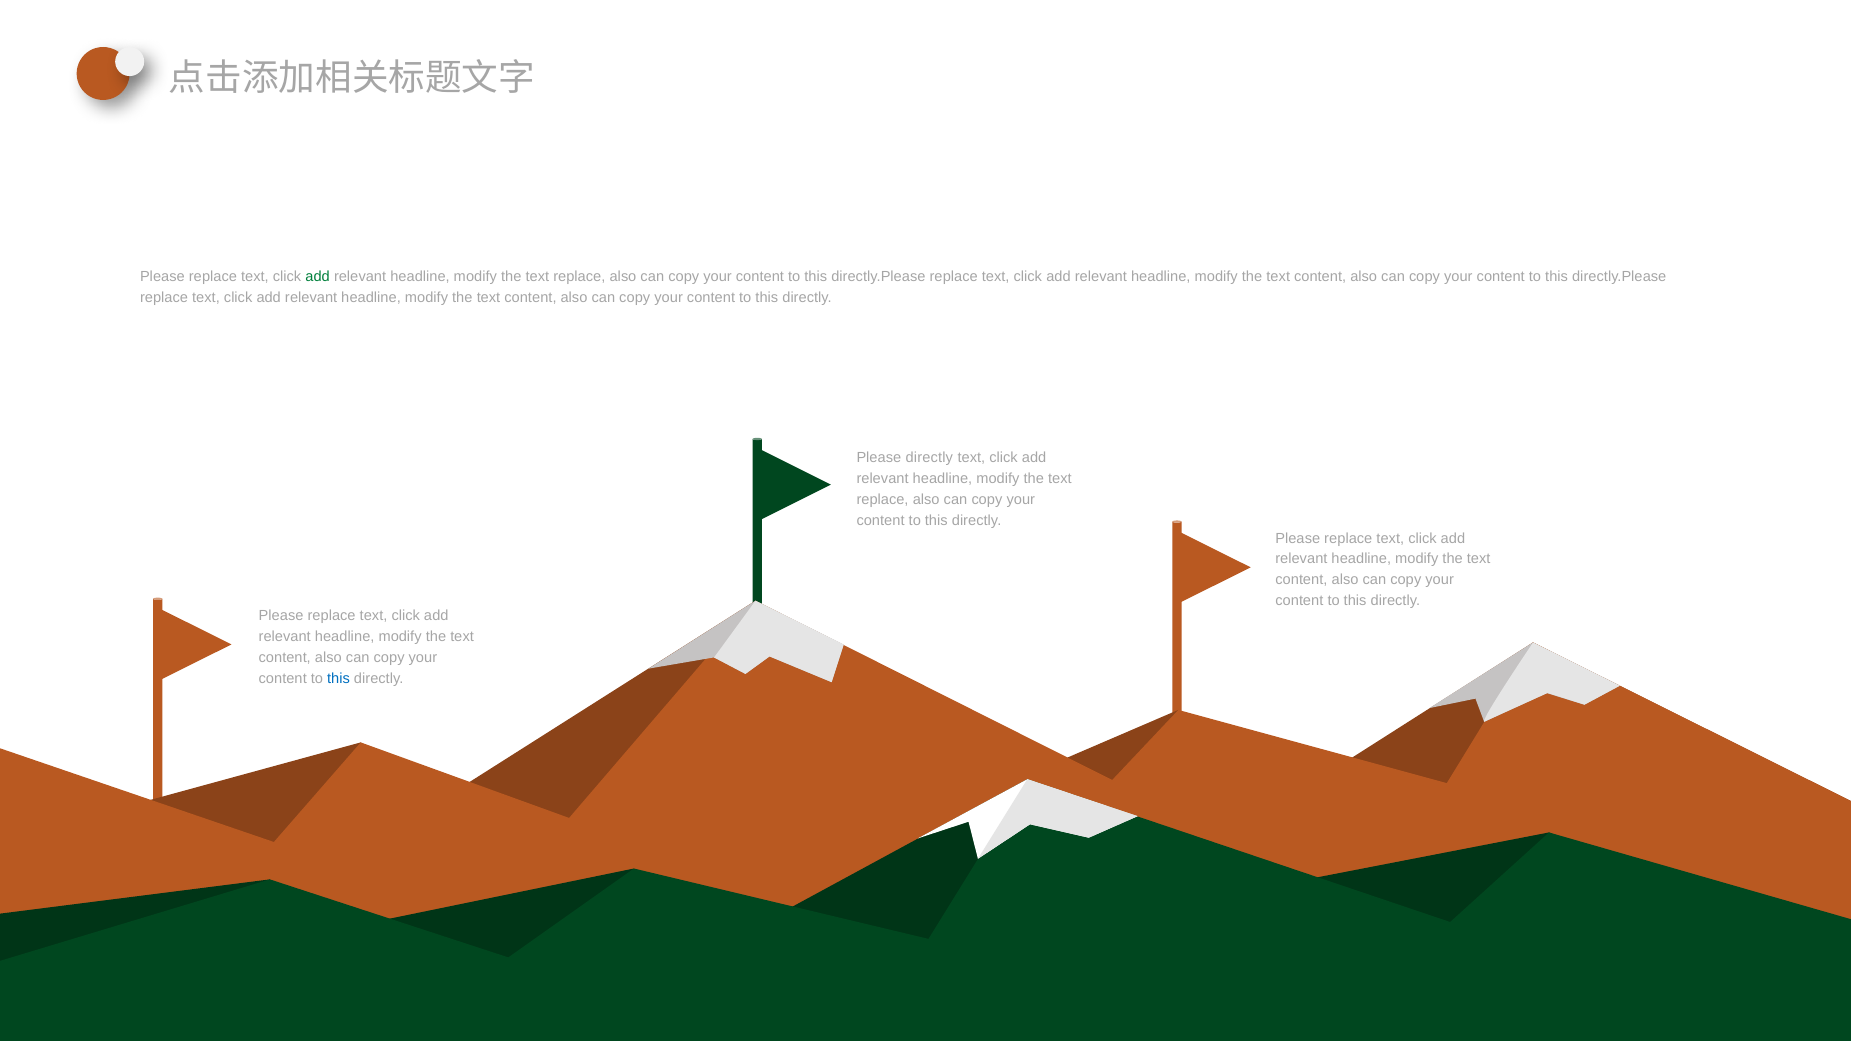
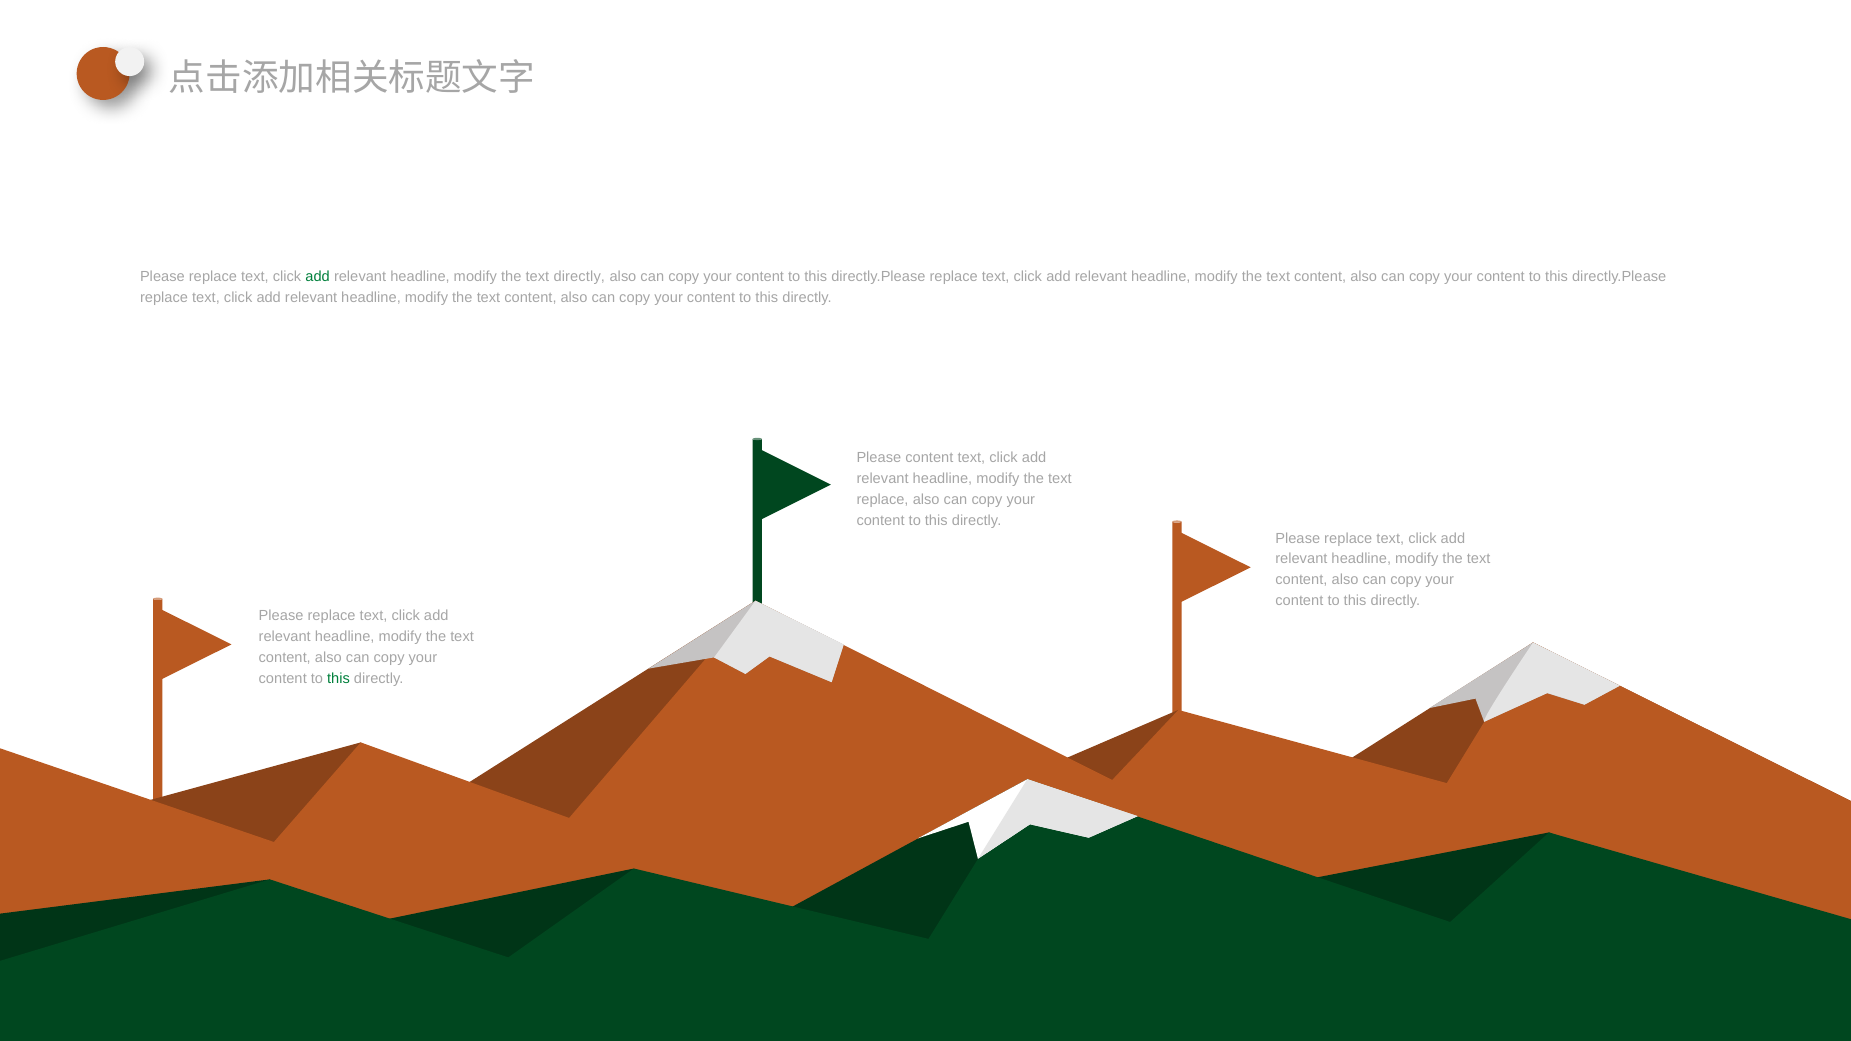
replace: replace -> directly (579, 277)
Please directly: directly -> content (929, 457)
this colour: blue -> green (338, 678)
